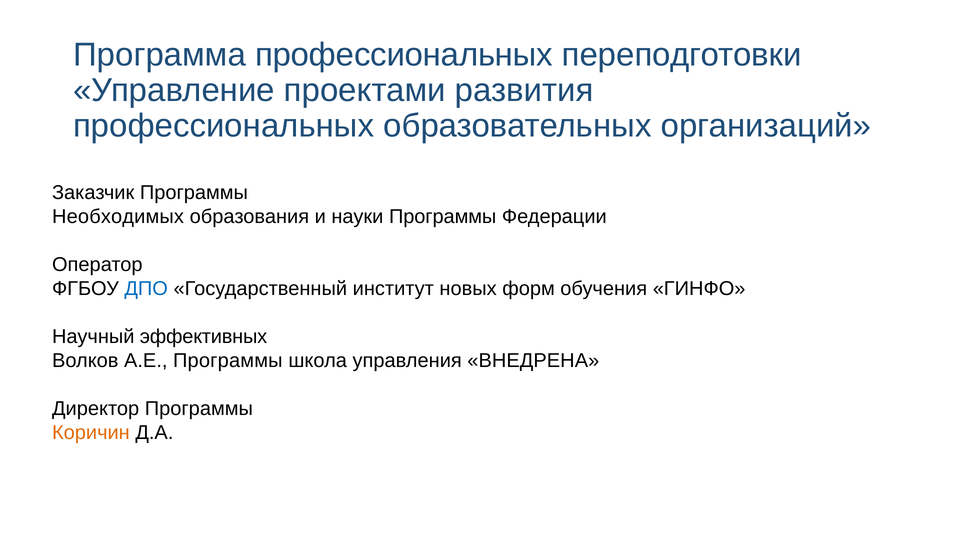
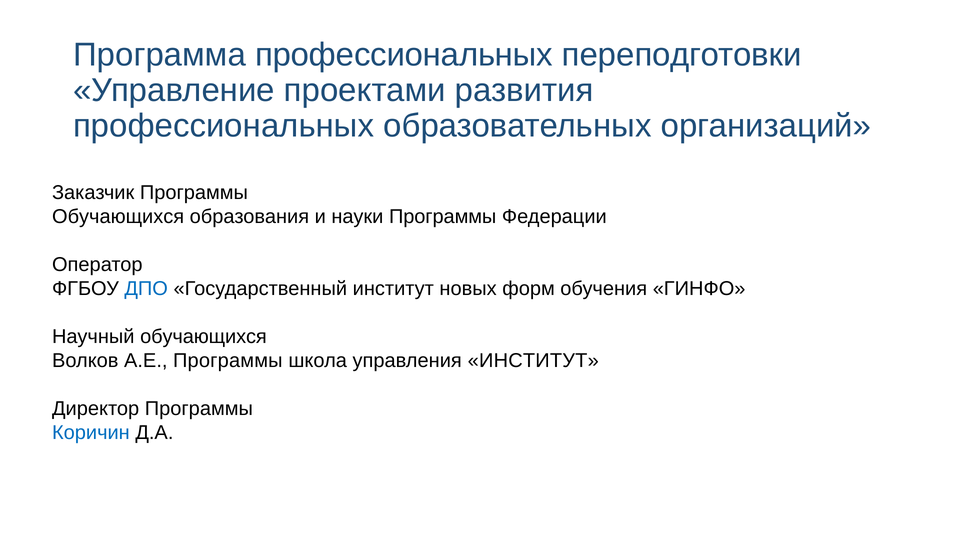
Необходимых: Необходимых -> Обучающихся (118, 216)
Научный эффективных: эффективных -> обучающихся (203, 336)
управления ВНЕДРЕНА: ВНЕДРЕНА -> ИНСТИТУТ (533, 361)
Коричин colour: orange -> blue (91, 433)
